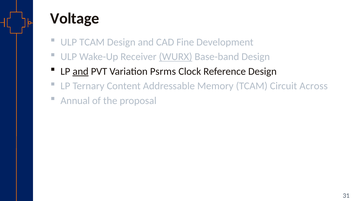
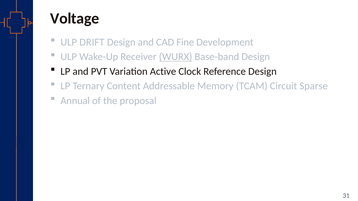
ULP TCAM: TCAM -> DRIFT (92, 42)
and underline: present -> none (81, 72)
Psrms: Psrms -> Active (163, 72)
Across: Across -> Sparse (314, 86)
